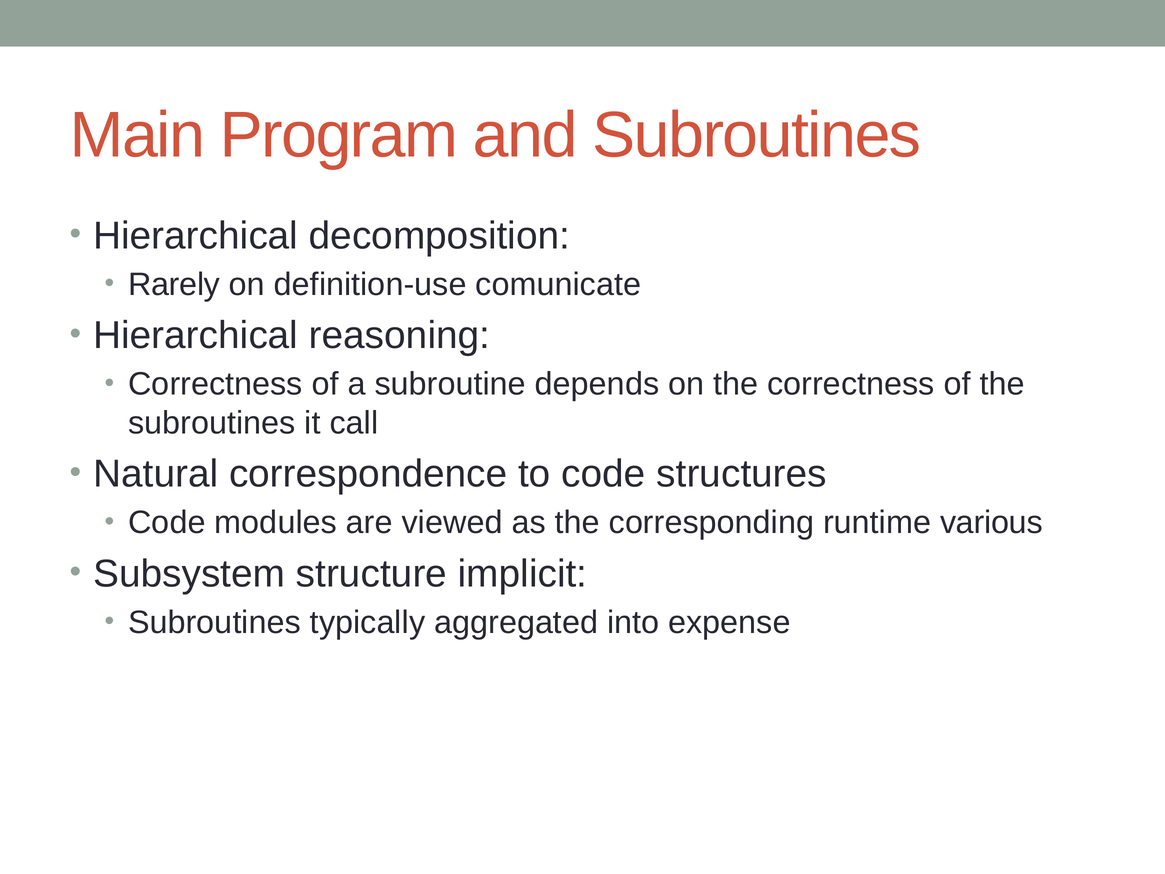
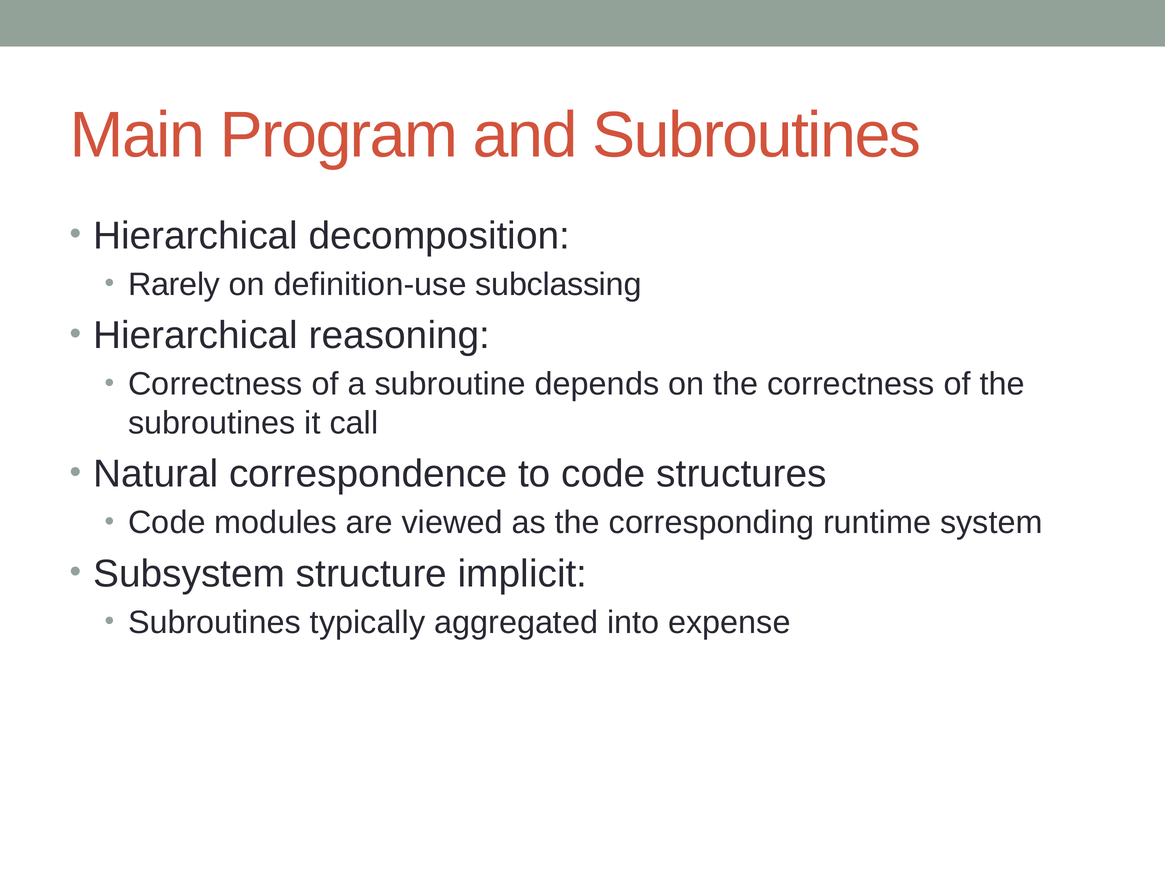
comunicate: comunicate -> subclassing (559, 284)
various: various -> system (991, 523)
